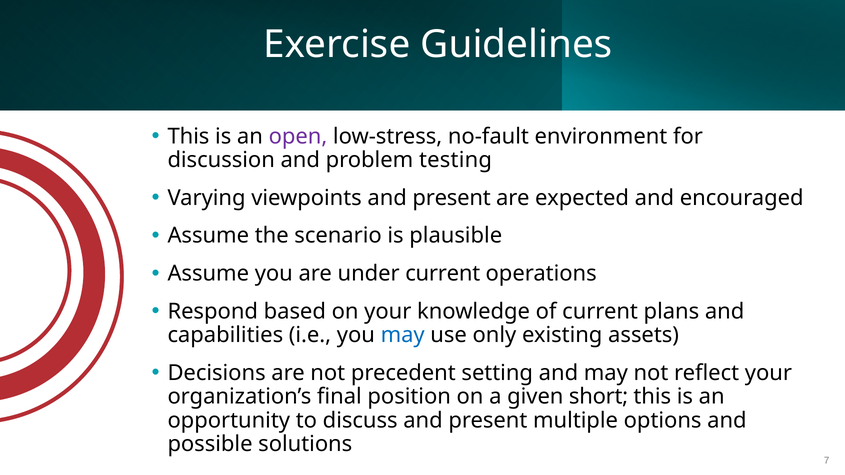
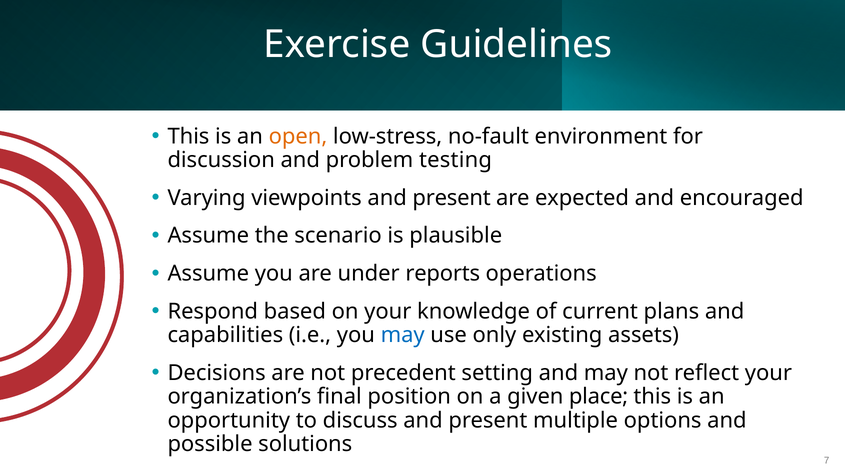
open colour: purple -> orange (298, 136)
under current: current -> reports (443, 274)
short: short -> place (599, 397)
